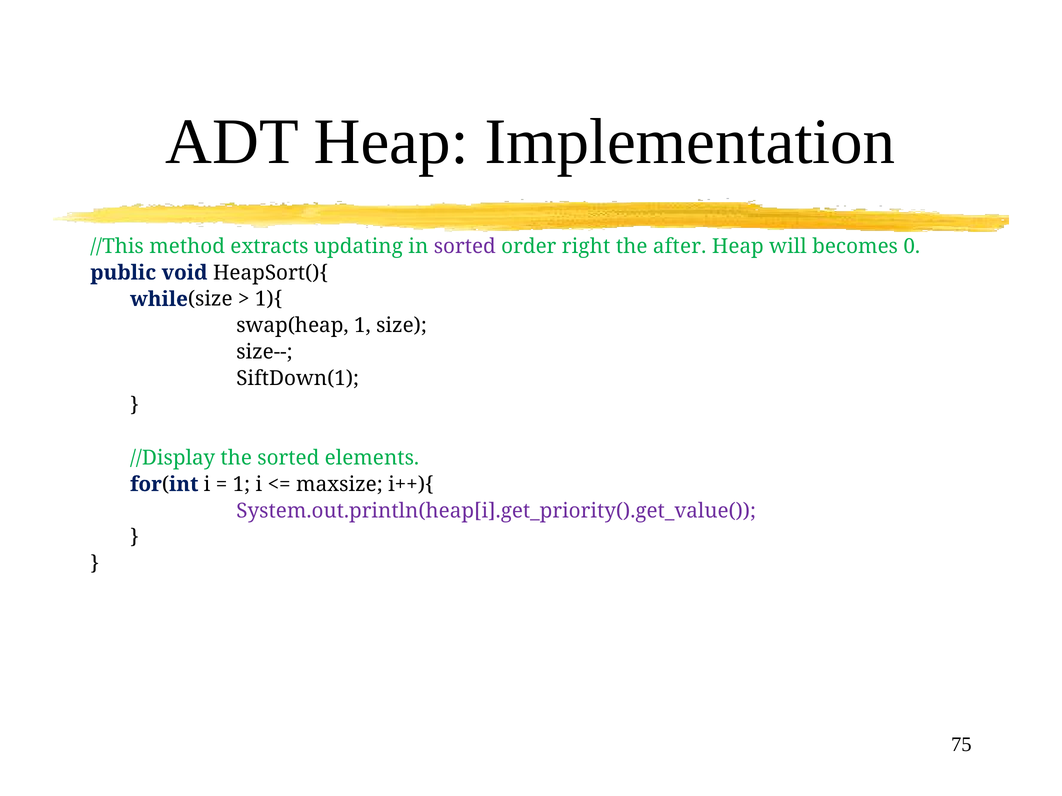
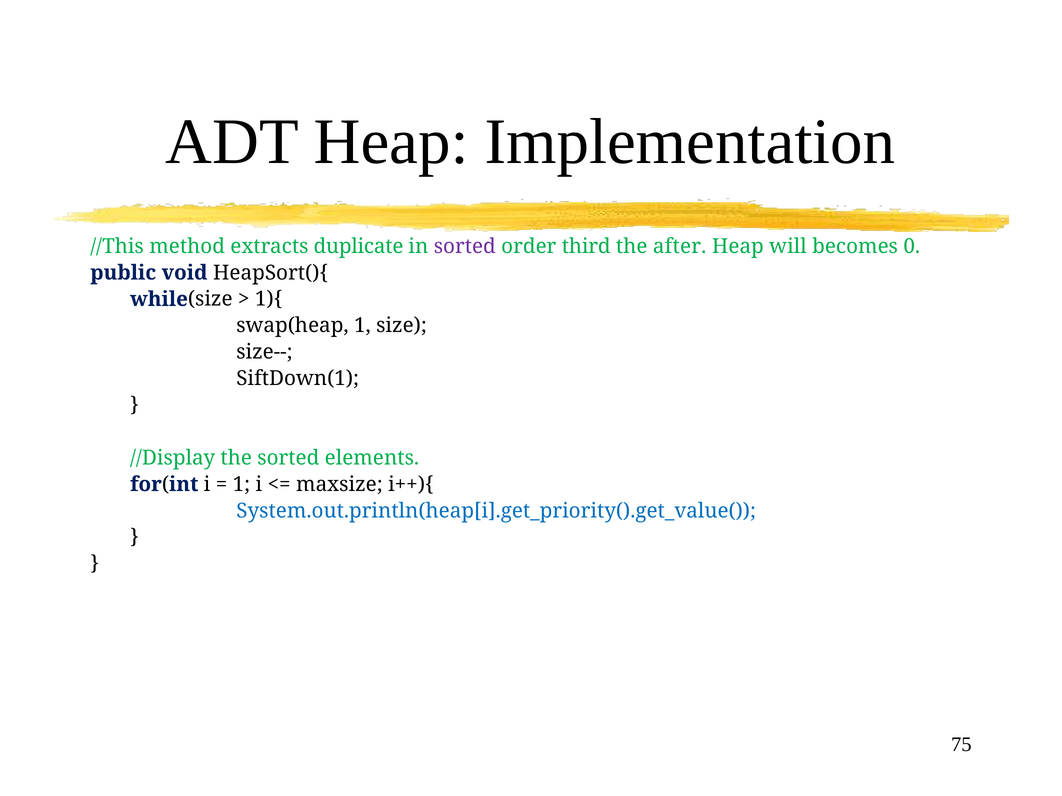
updating: updating -> duplicate (358, 246)
right: right -> third (586, 246)
System.out.println(heap[i].get_priority().get_value( colour: purple -> blue (496, 511)
